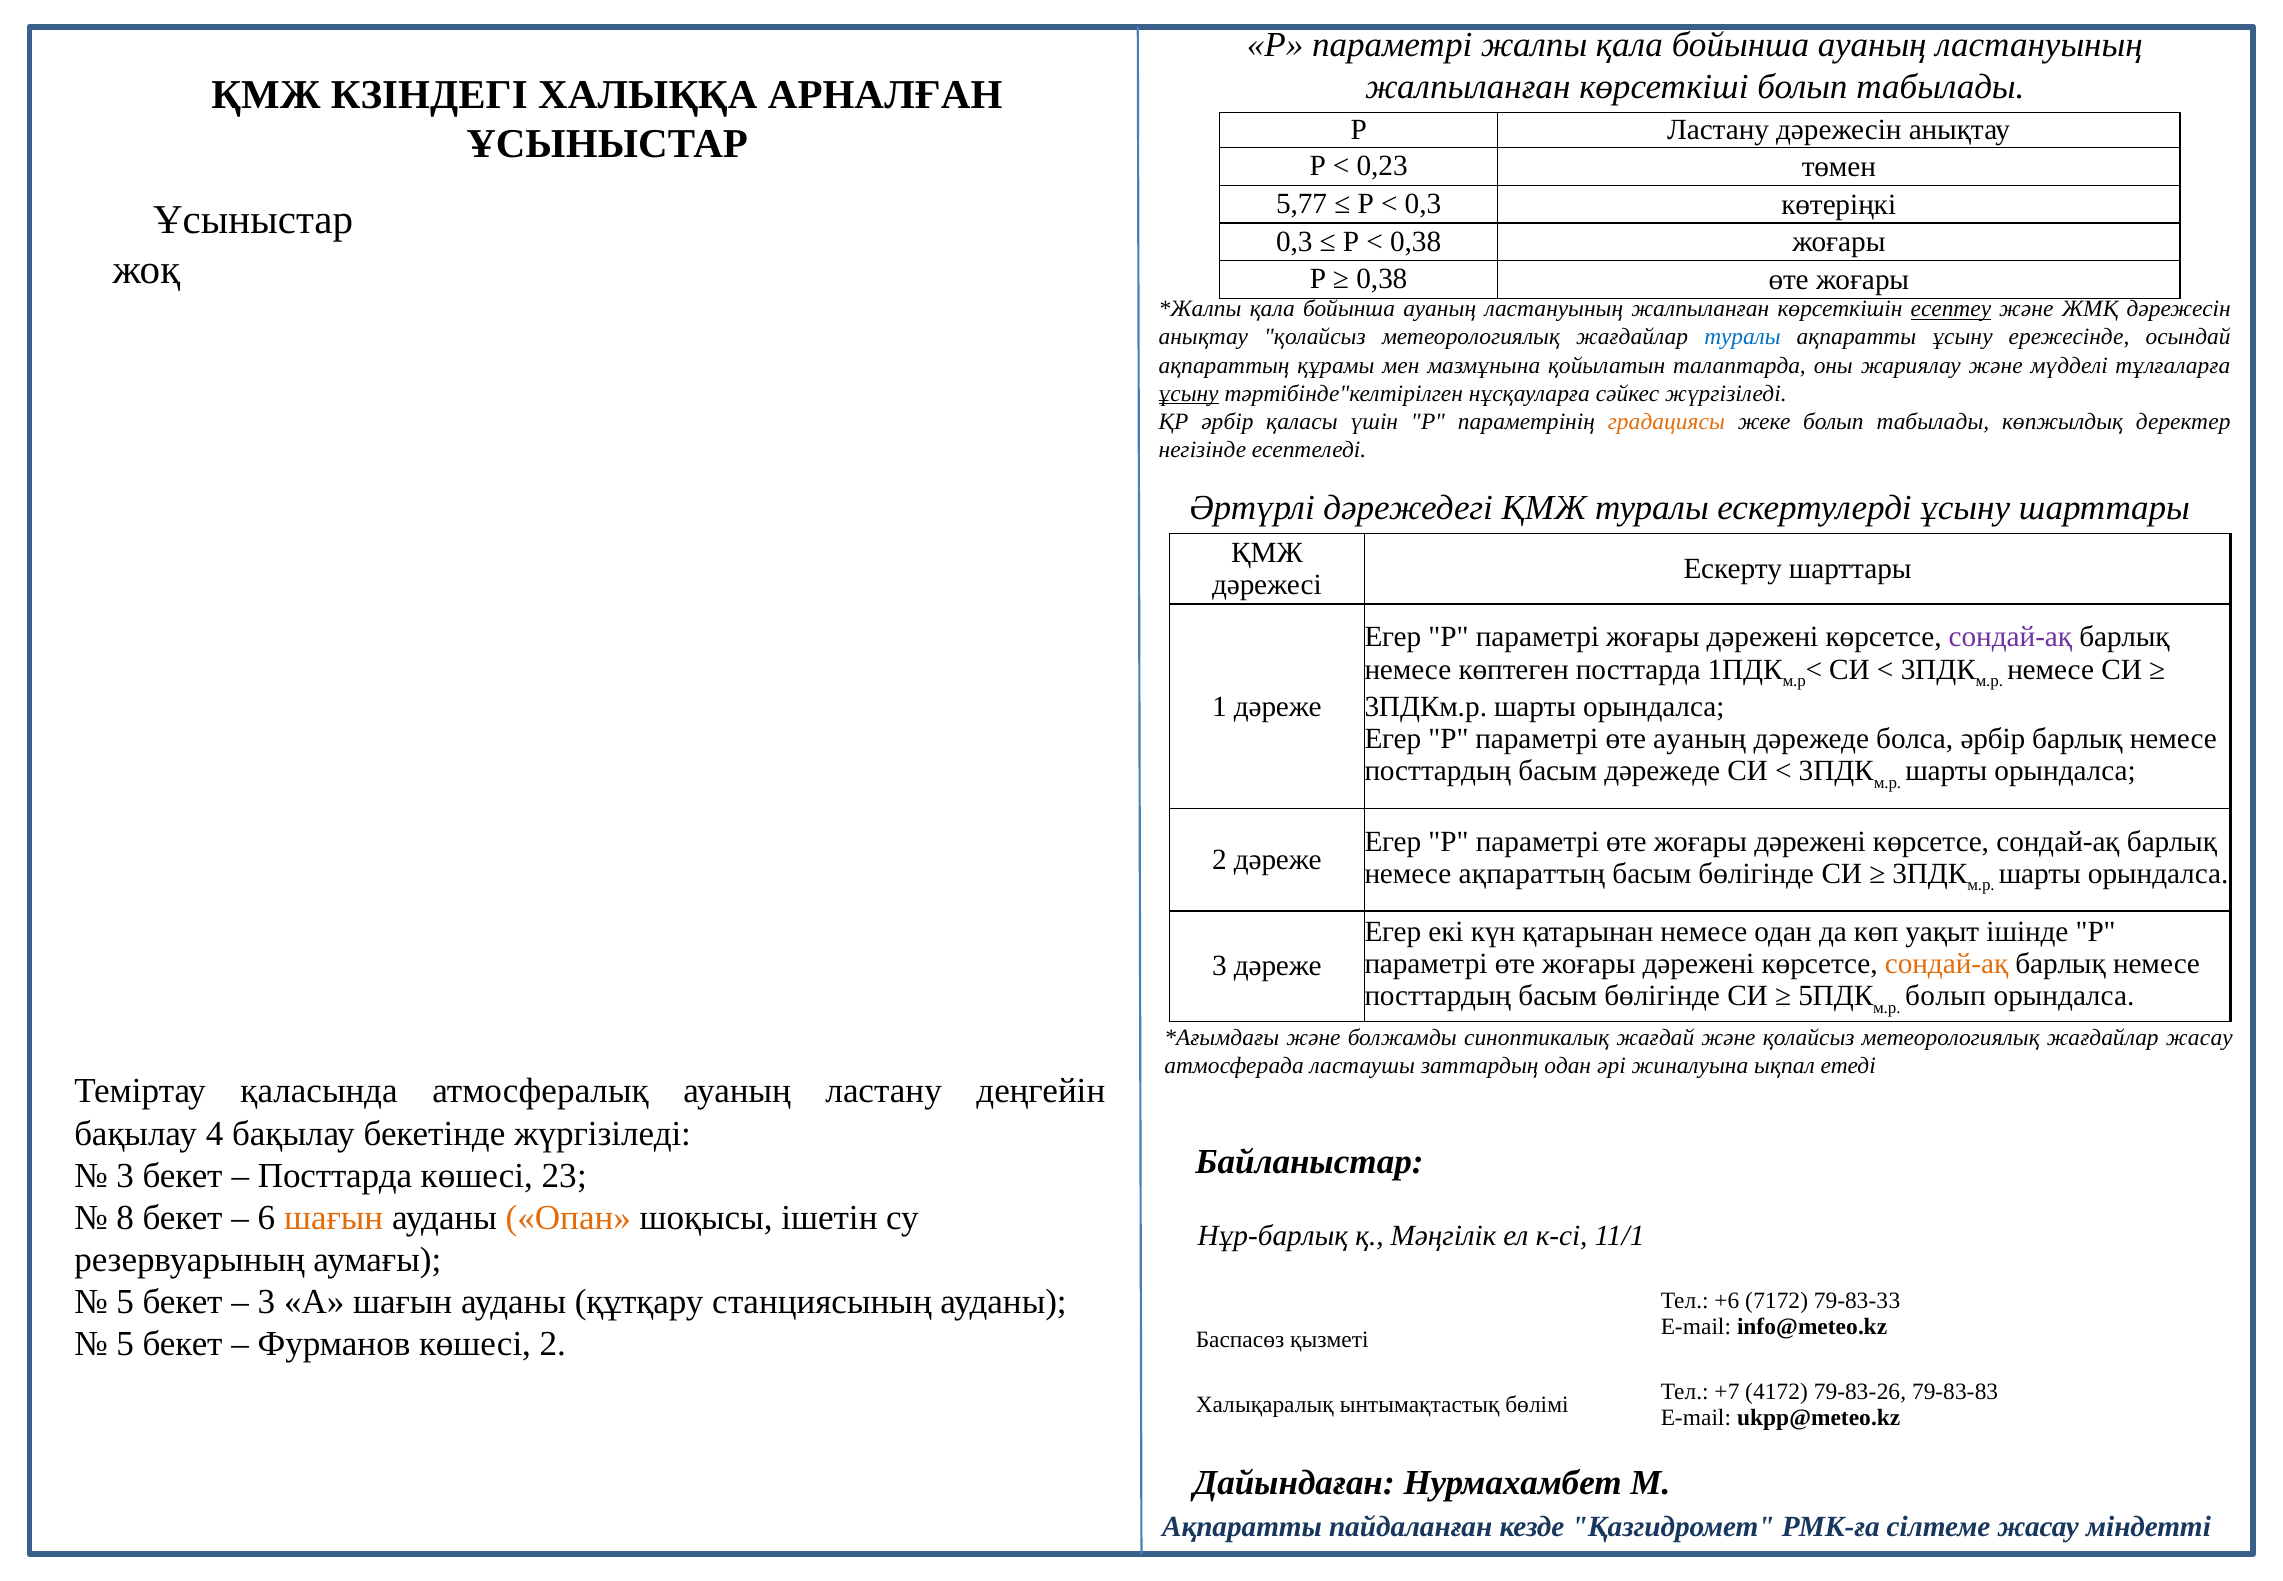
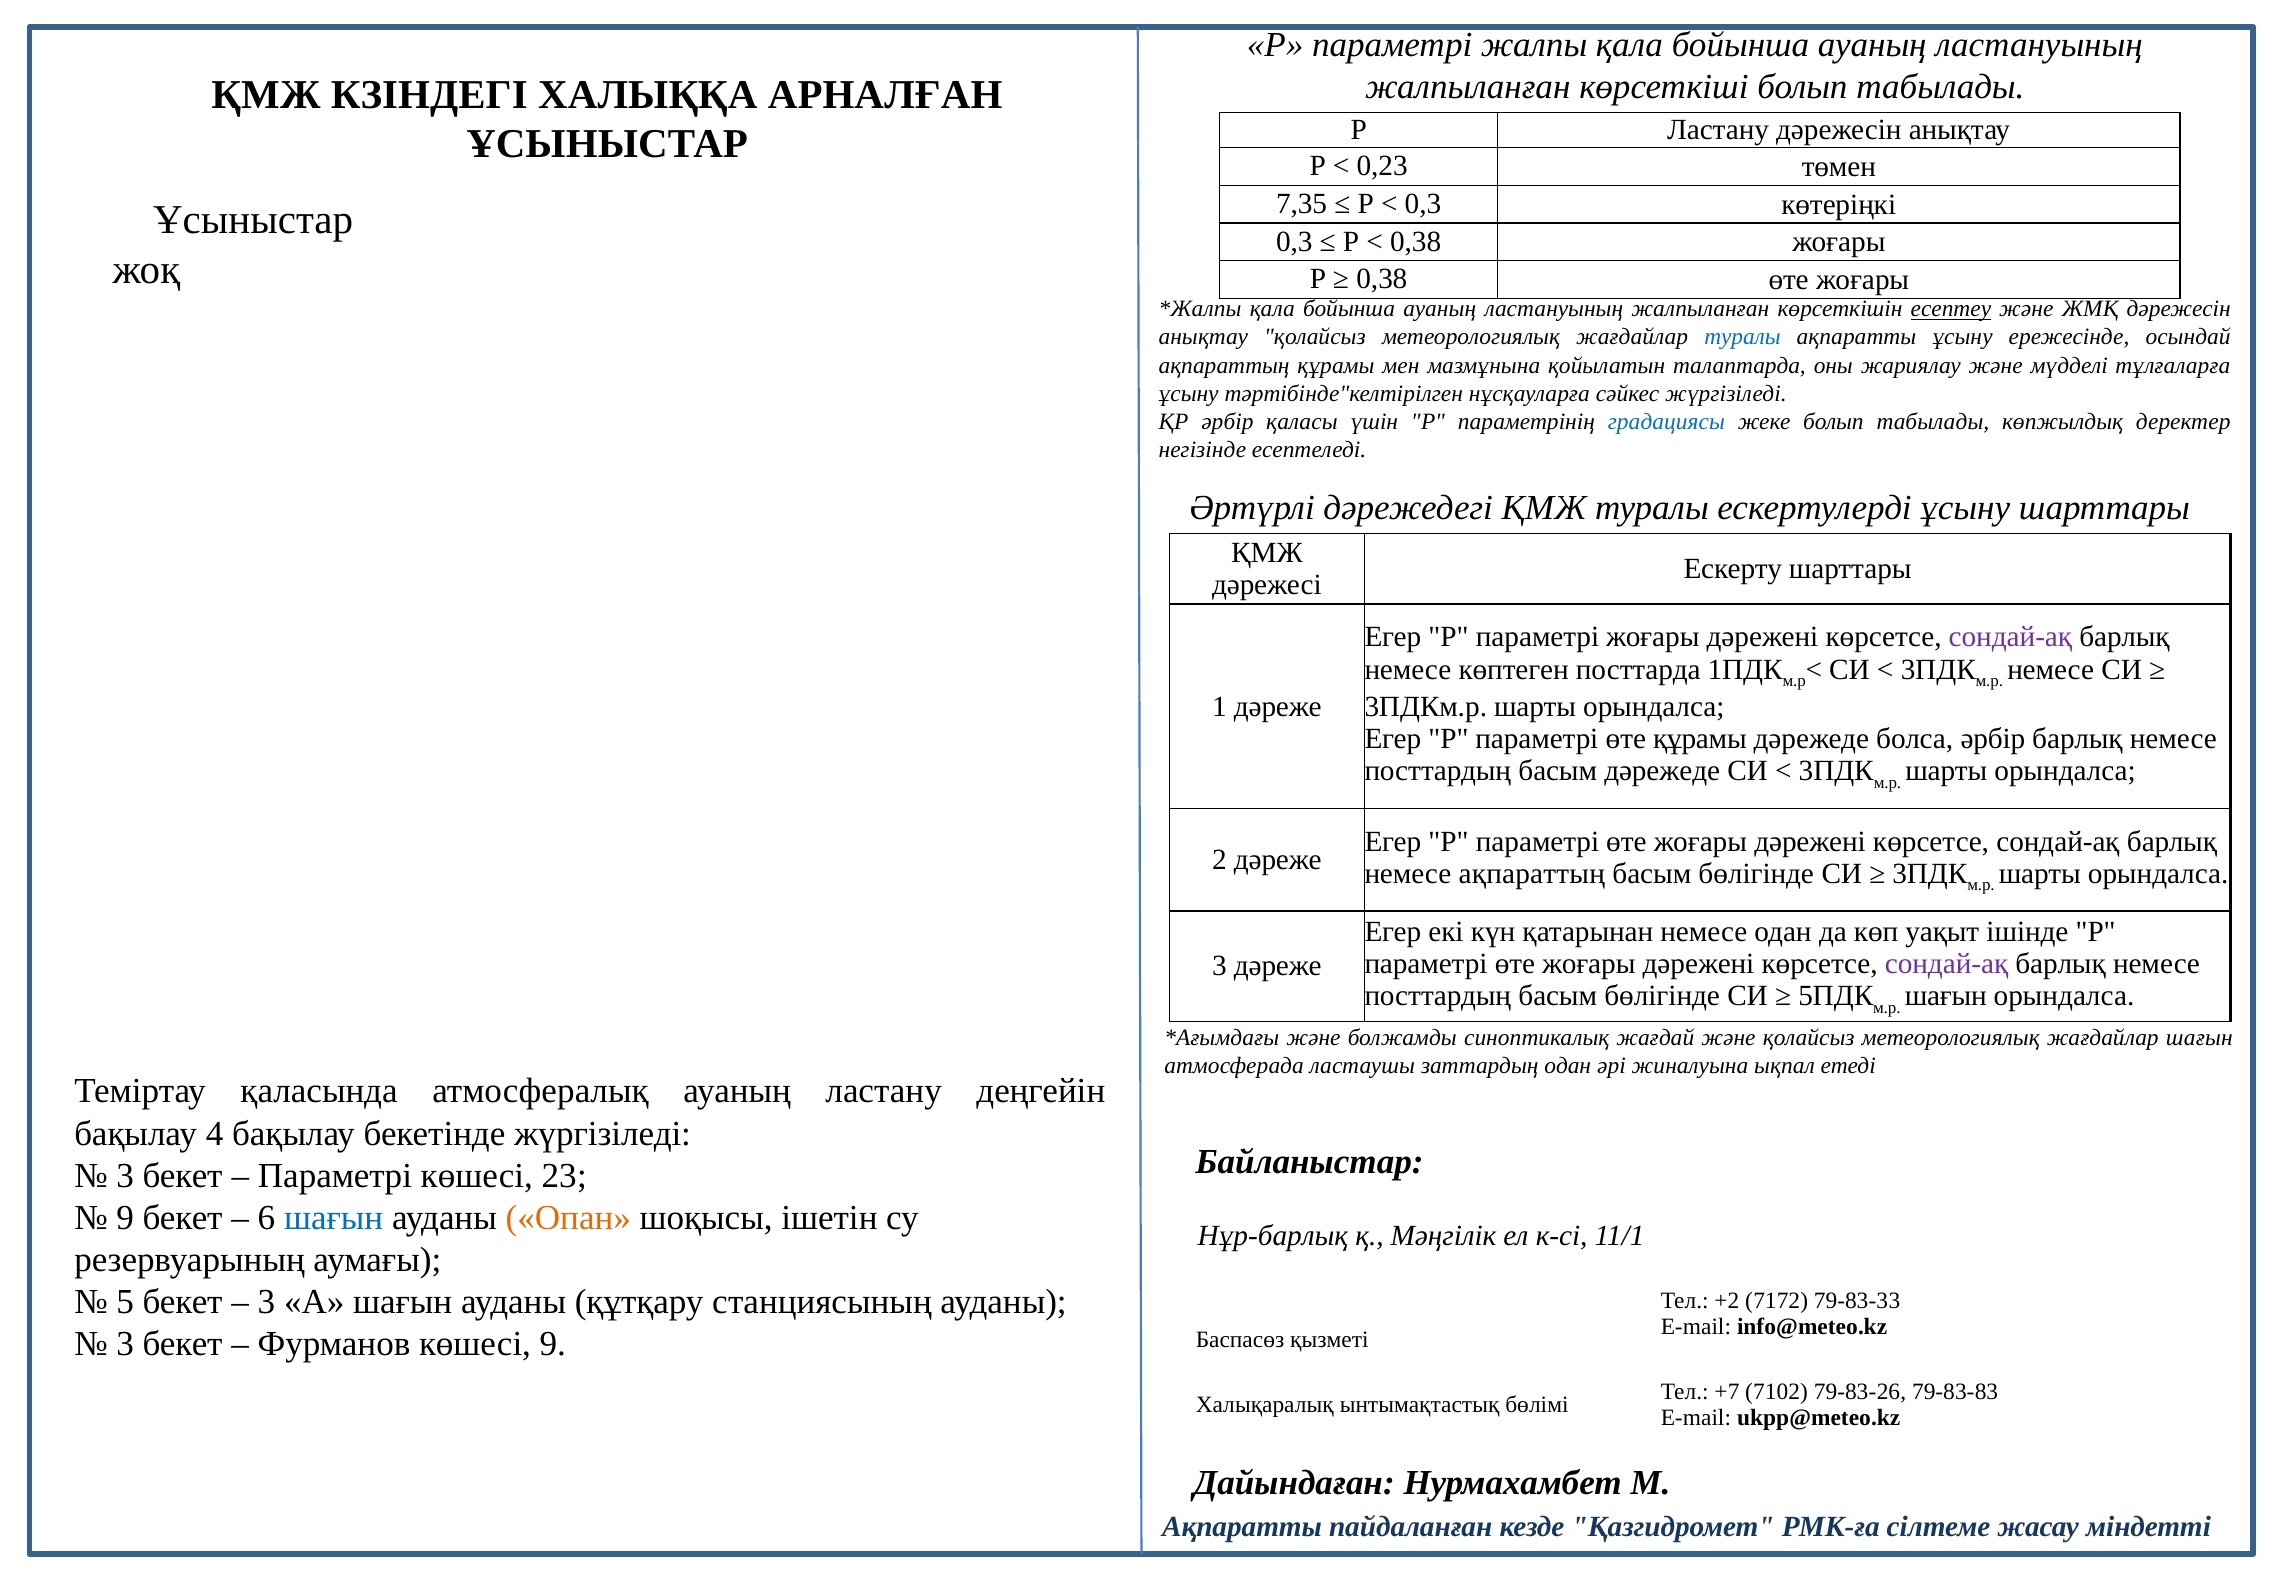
5,77: 5,77 -> 7,35 (1302, 204)
ұсыну underline: present -> none (1189, 393)
градациясы colour: orange -> blue (1666, 421)
өте ауаның: ауаның -> құрамы (1700, 738)
сондай-ақ colour: orange -> purple (1947, 964)
болып: болып -> шағын (1946, 996)
жағдайлар жасау: жасау -> шағын (2199, 1037)
Посттарда: Посттарда -> Параметрі (335, 1175)
8: 8 -> 9 (125, 1217)
шағын colour: orange -> blue (334, 1217)
+6: +6 -> +2 (1727, 1300)
5: 5 -> 3 (125, 1344)
көшесі 2: 2 -> 9 (553, 1344)
4172: 4172 -> 7102 (1777, 1391)
